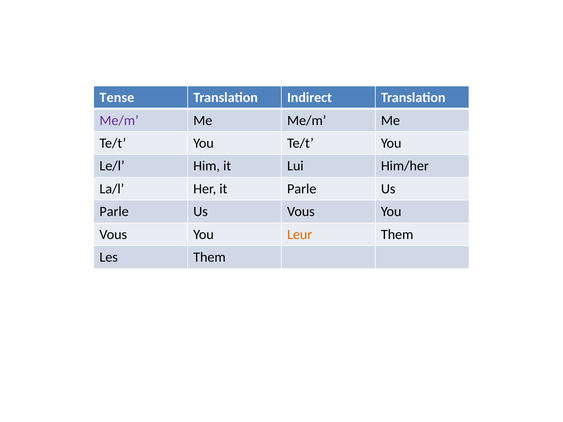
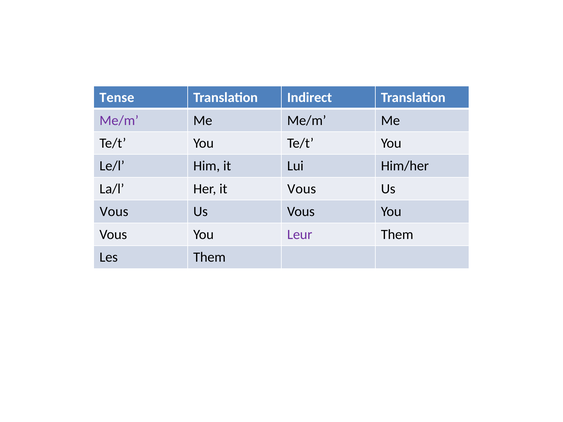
it Parle: Parle -> Vous (302, 189)
Parle: Parle -> Vous (114, 212)
Leur colour: orange -> purple (300, 235)
